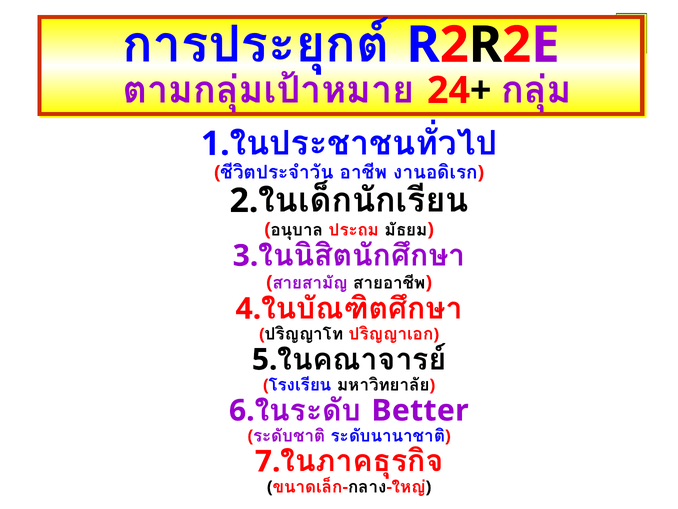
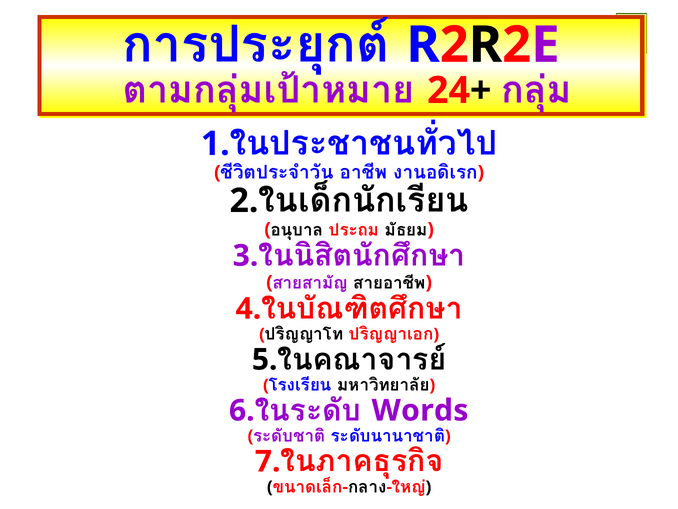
Better: Better -> Words (420, 410)
